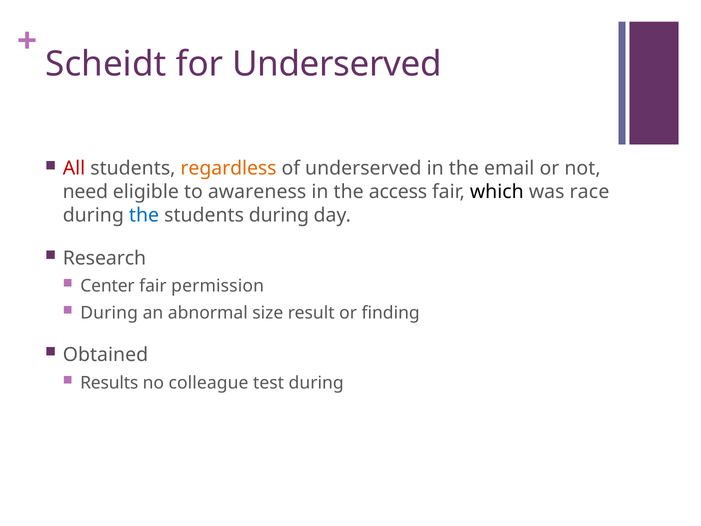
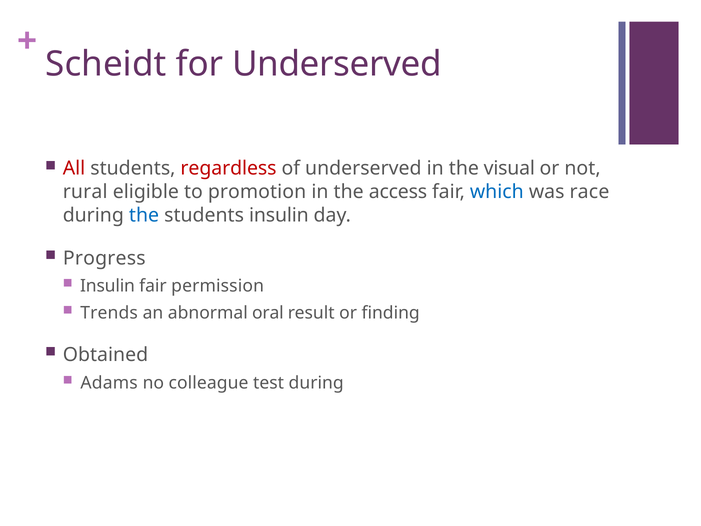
regardless colour: orange -> red (229, 168)
email: email -> visual (509, 168)
need: need -> rural (85, 192)
awareness: awareness -> promotion (257, 192)
which colour: black -> blue (497, 192)
students during: during -> insulin (279, 215)
Research: Research -> Progress (104, 258)
Center: Center -> Insulin (108, 286)
During: During -> Trends (109, 313)
size: size -> oral (268, 313)
Results: Results -> Adams (109, 383)
